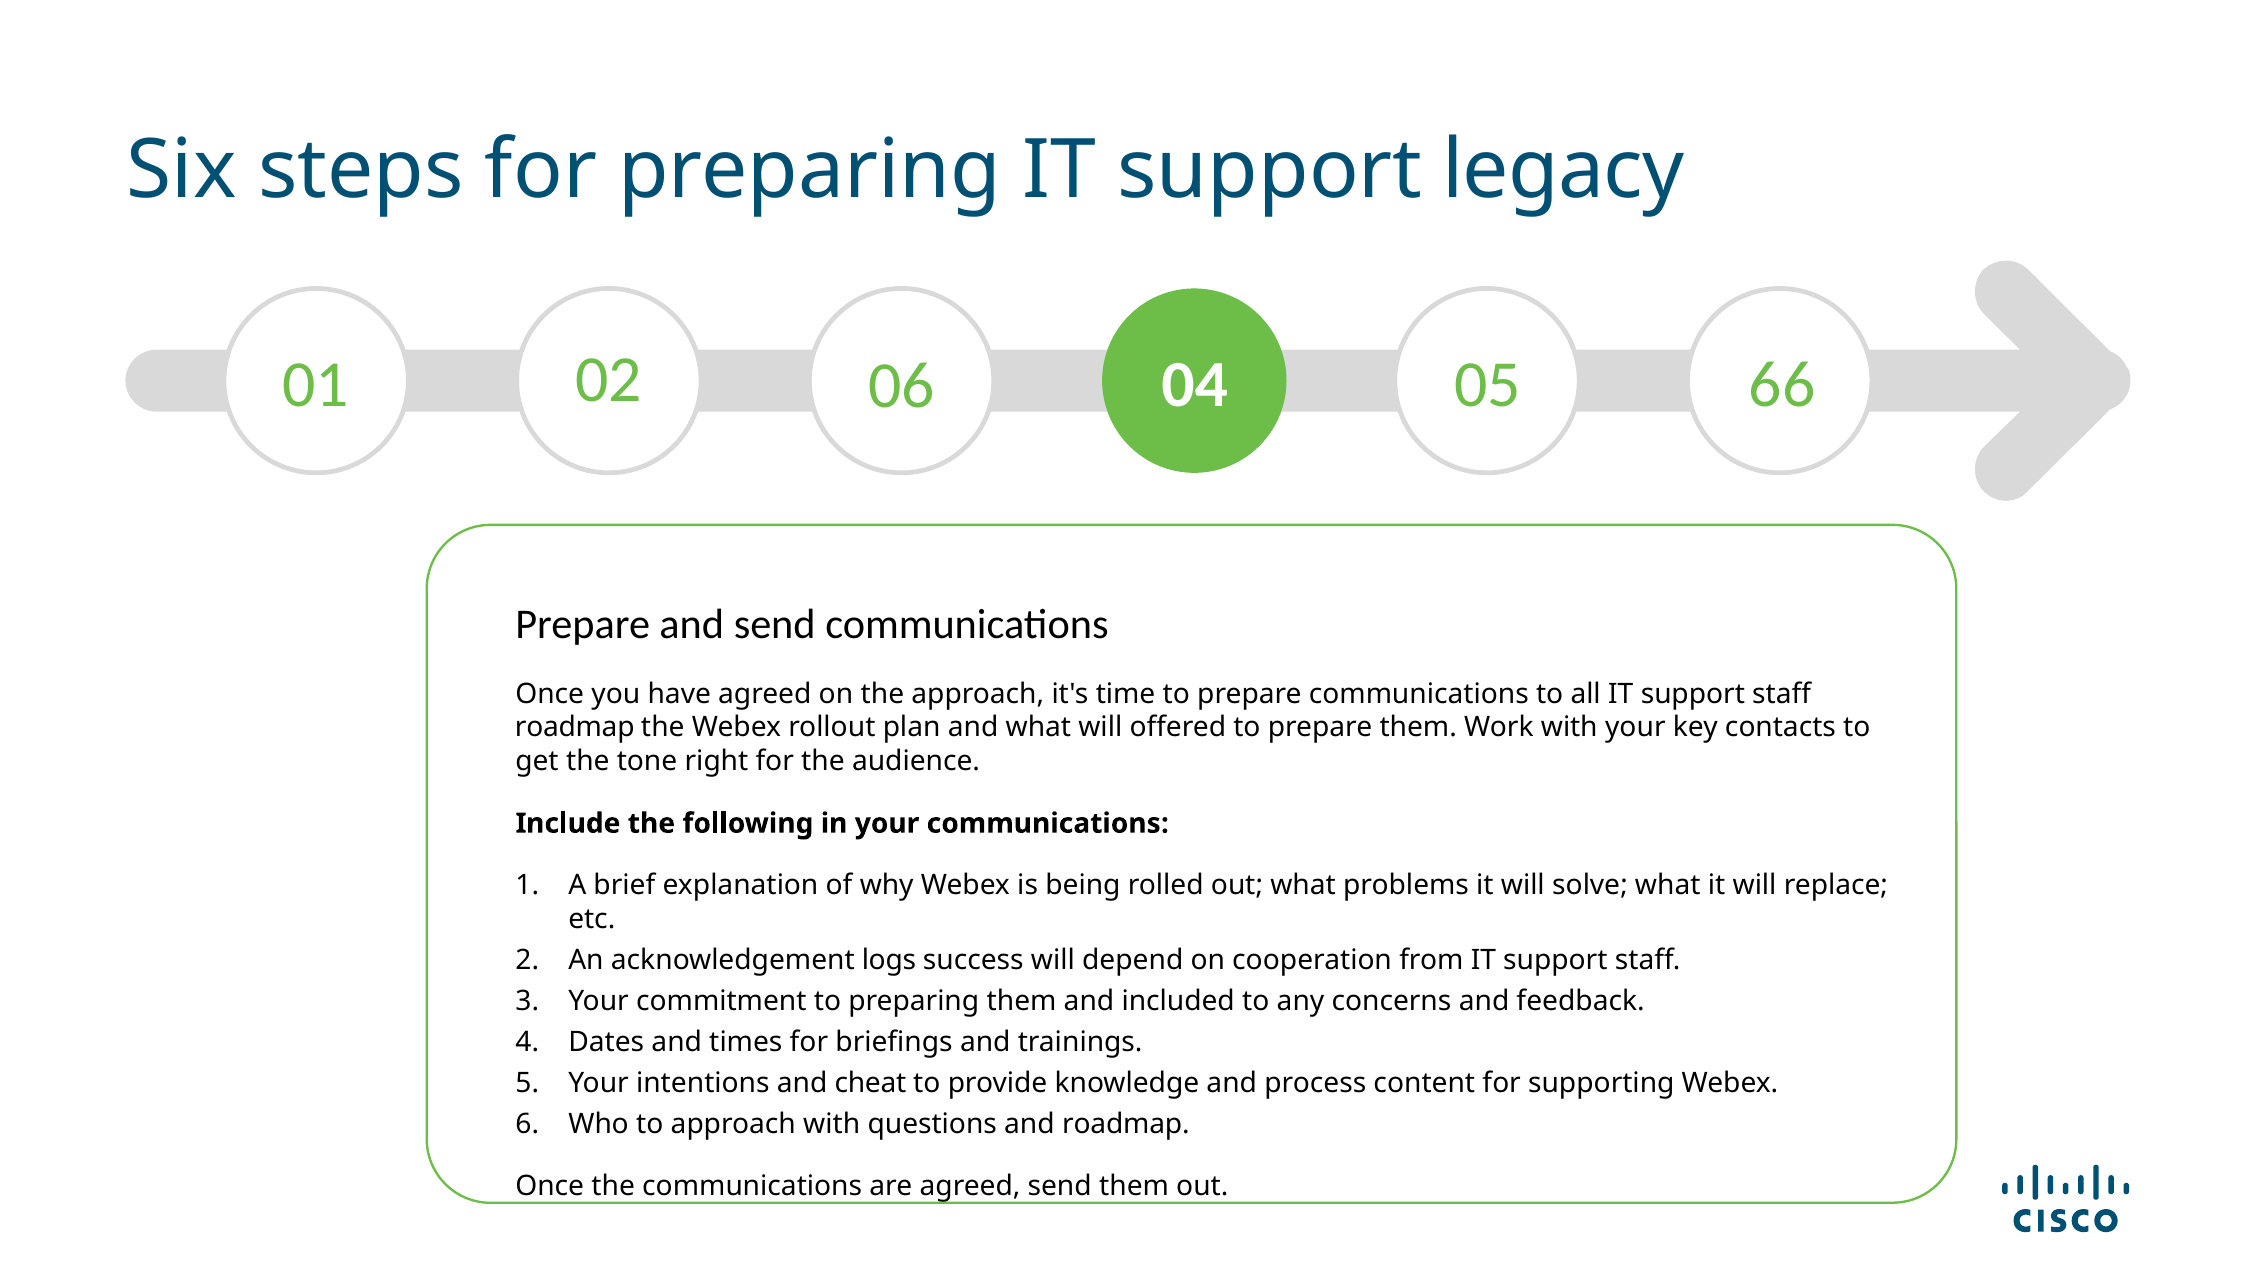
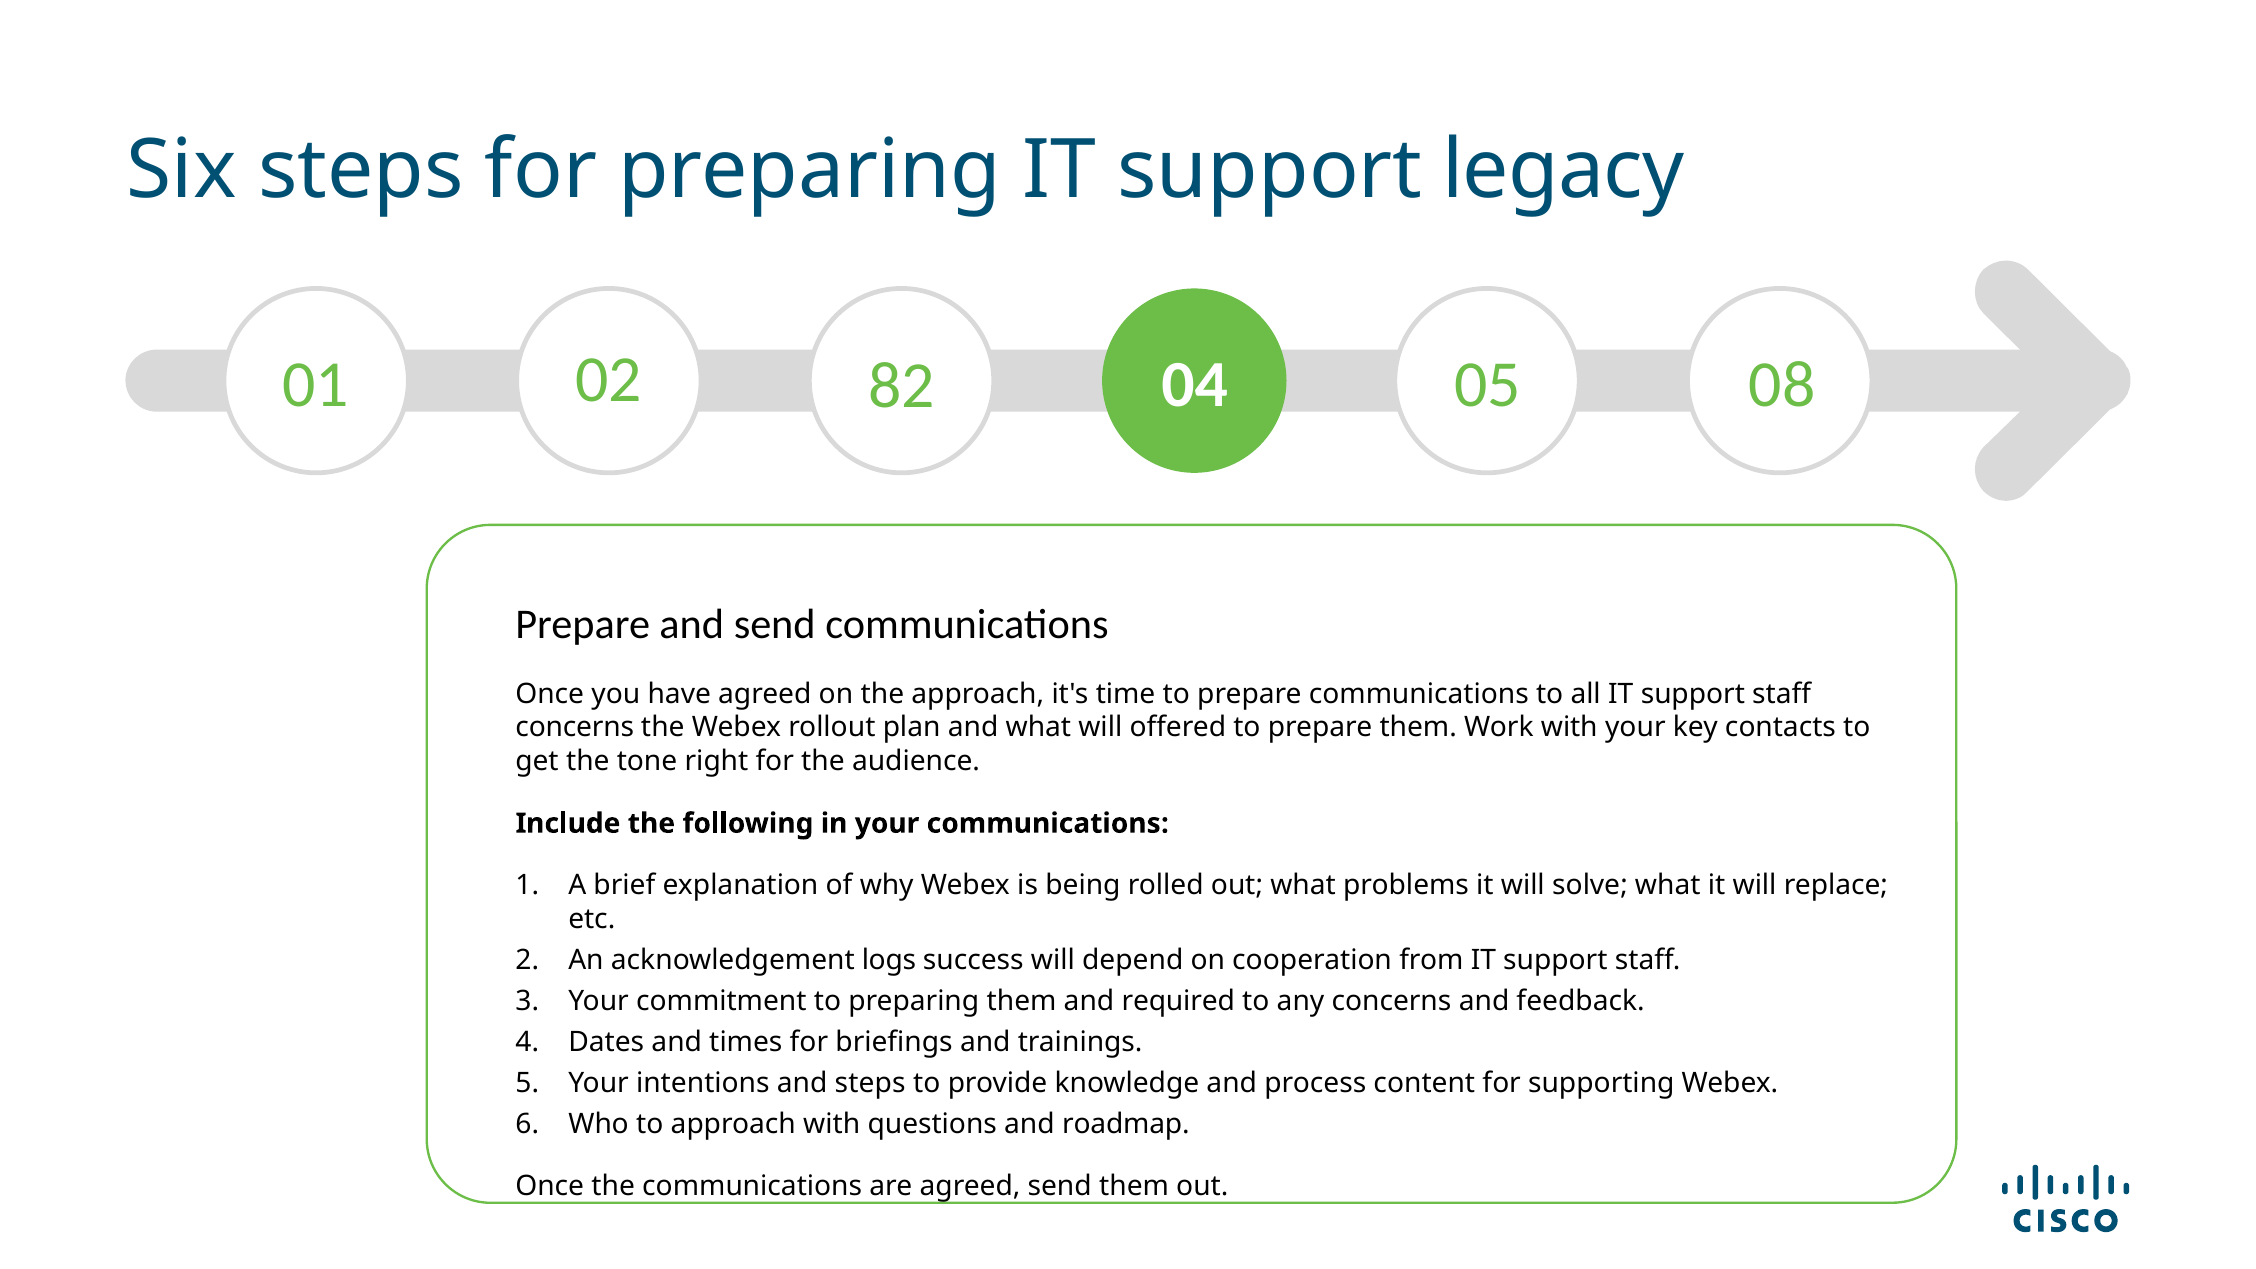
06: 06 -> 82 (901, 386)
66: 66 -> 08 (1782, 385)
roadmap: roadmap -> concerns (575, 728)
included: included -> required (1178, 1001)
and cheat: cheat -> steps (870, 1083)
